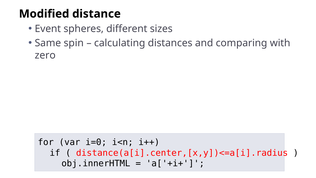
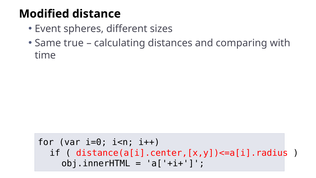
spin: spin -> true (74, 43)
zero: zero -> time (45, 55)
